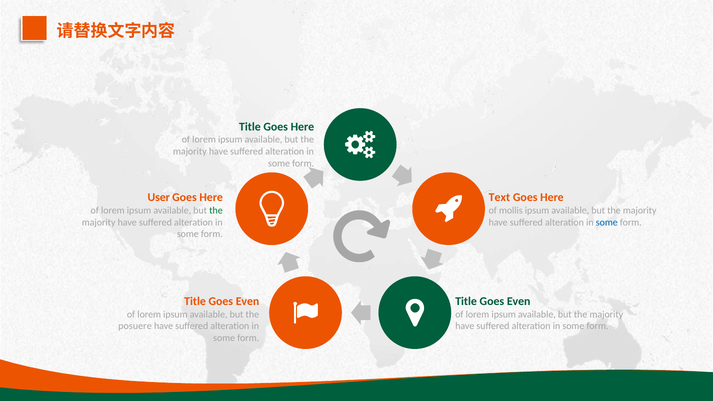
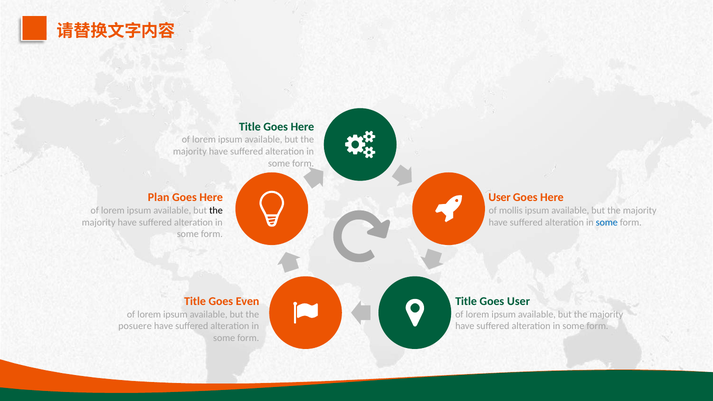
User: User -> Plan (159, 197)
Text: Text -> User (500, 198)
the colour: green -> black (216, 210)
Even: Even -> User (519, 301)
